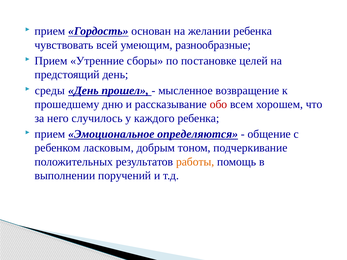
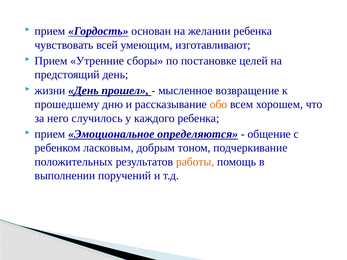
разнообразные: разнообразные -> изготавливают (213, 45)
среды: среды -> жизни (50, 91)
обо colour: red -> orange (218, 104)
